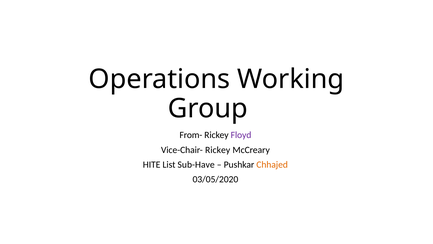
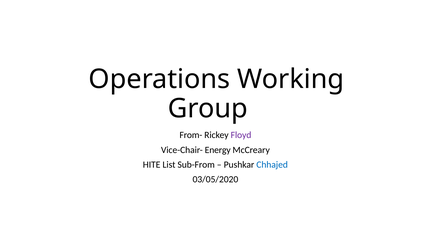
Vice-Chair- Rickey: Rickey -> Energy (218, 150)
Sub-Have: Sub-Have -> Sub-From (196, 164)
Chhajed colour: orange -> blue (272, 164)
